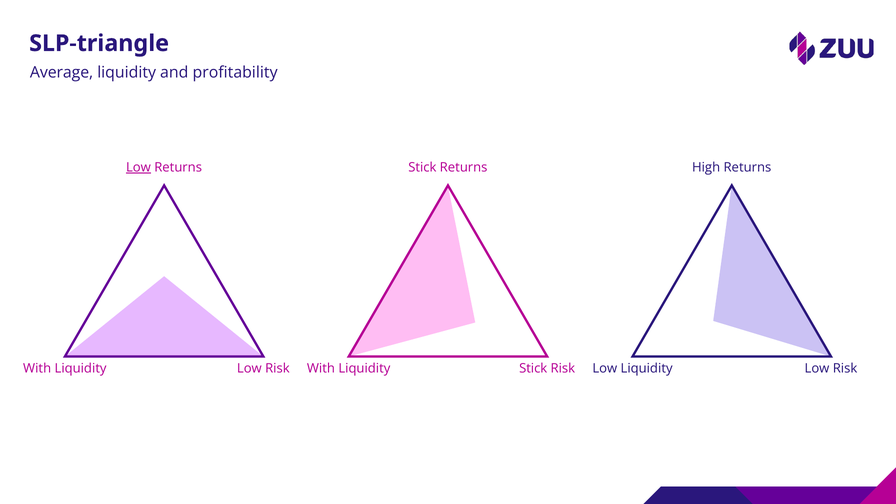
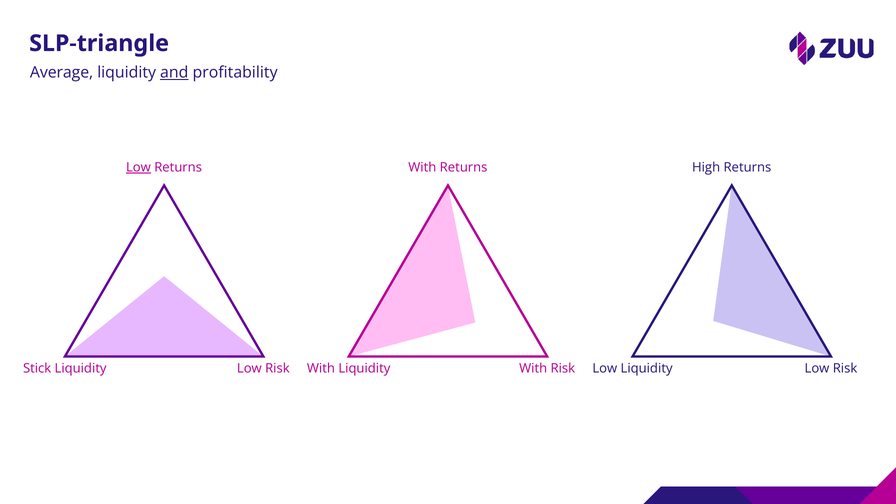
and underline: none -> present (174, 73)
Returns Stick: Stick -> With (422, 167)
With: With -> Stick (37, 369)
Low Risk Stick: Stick -> With (533, 369)
